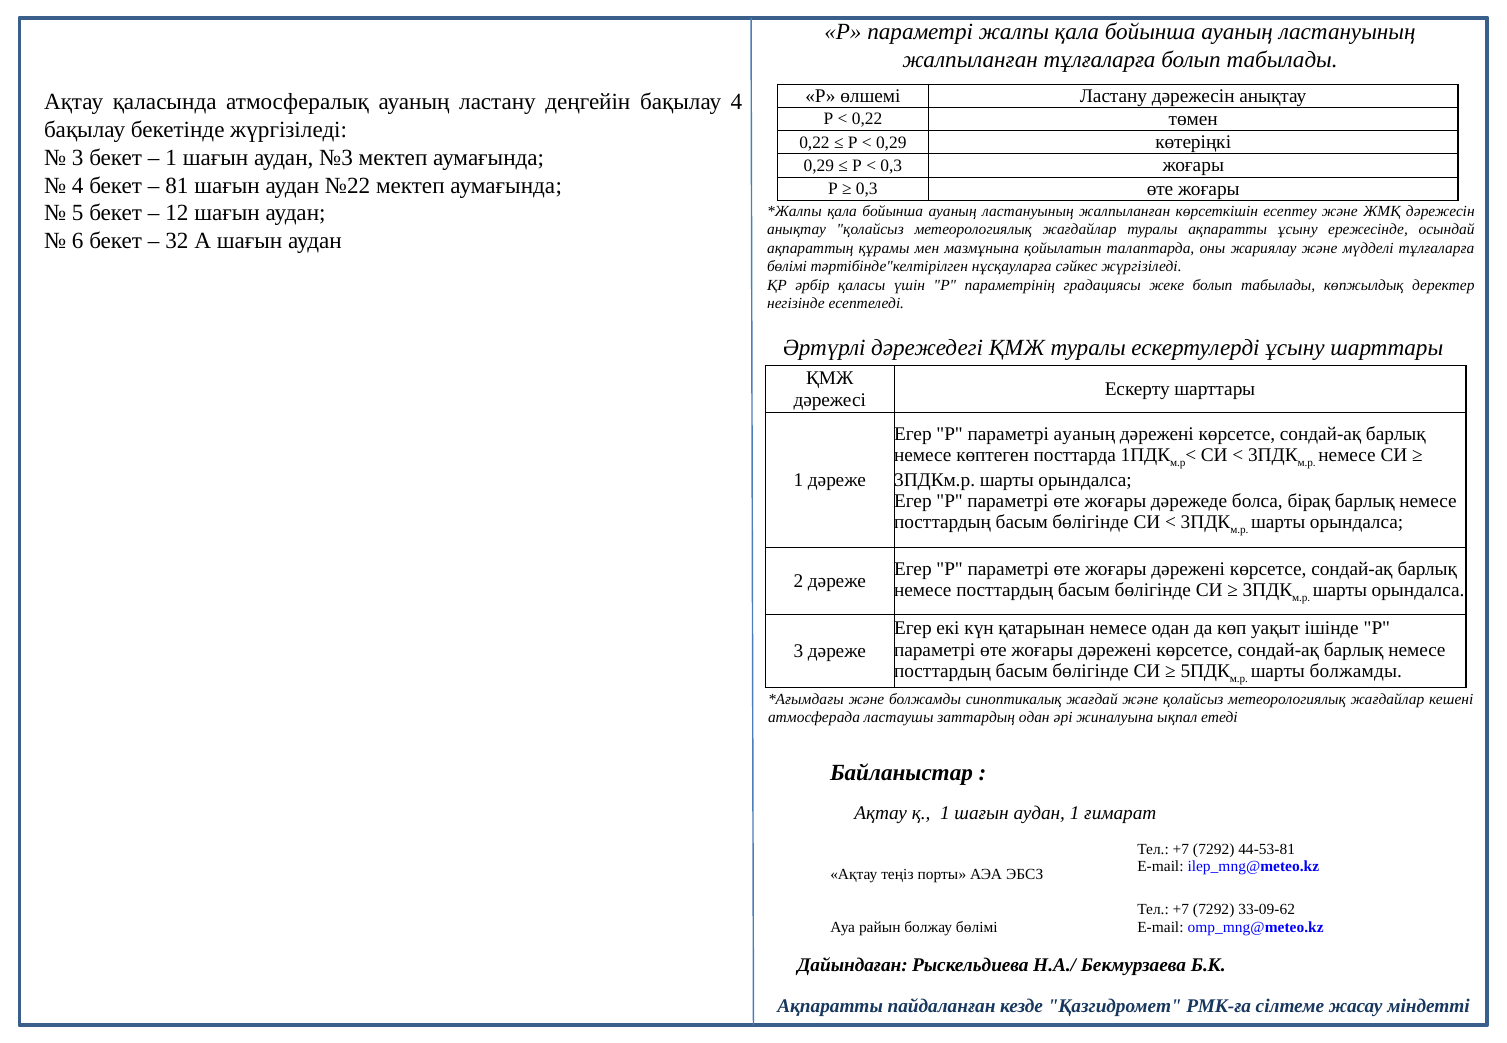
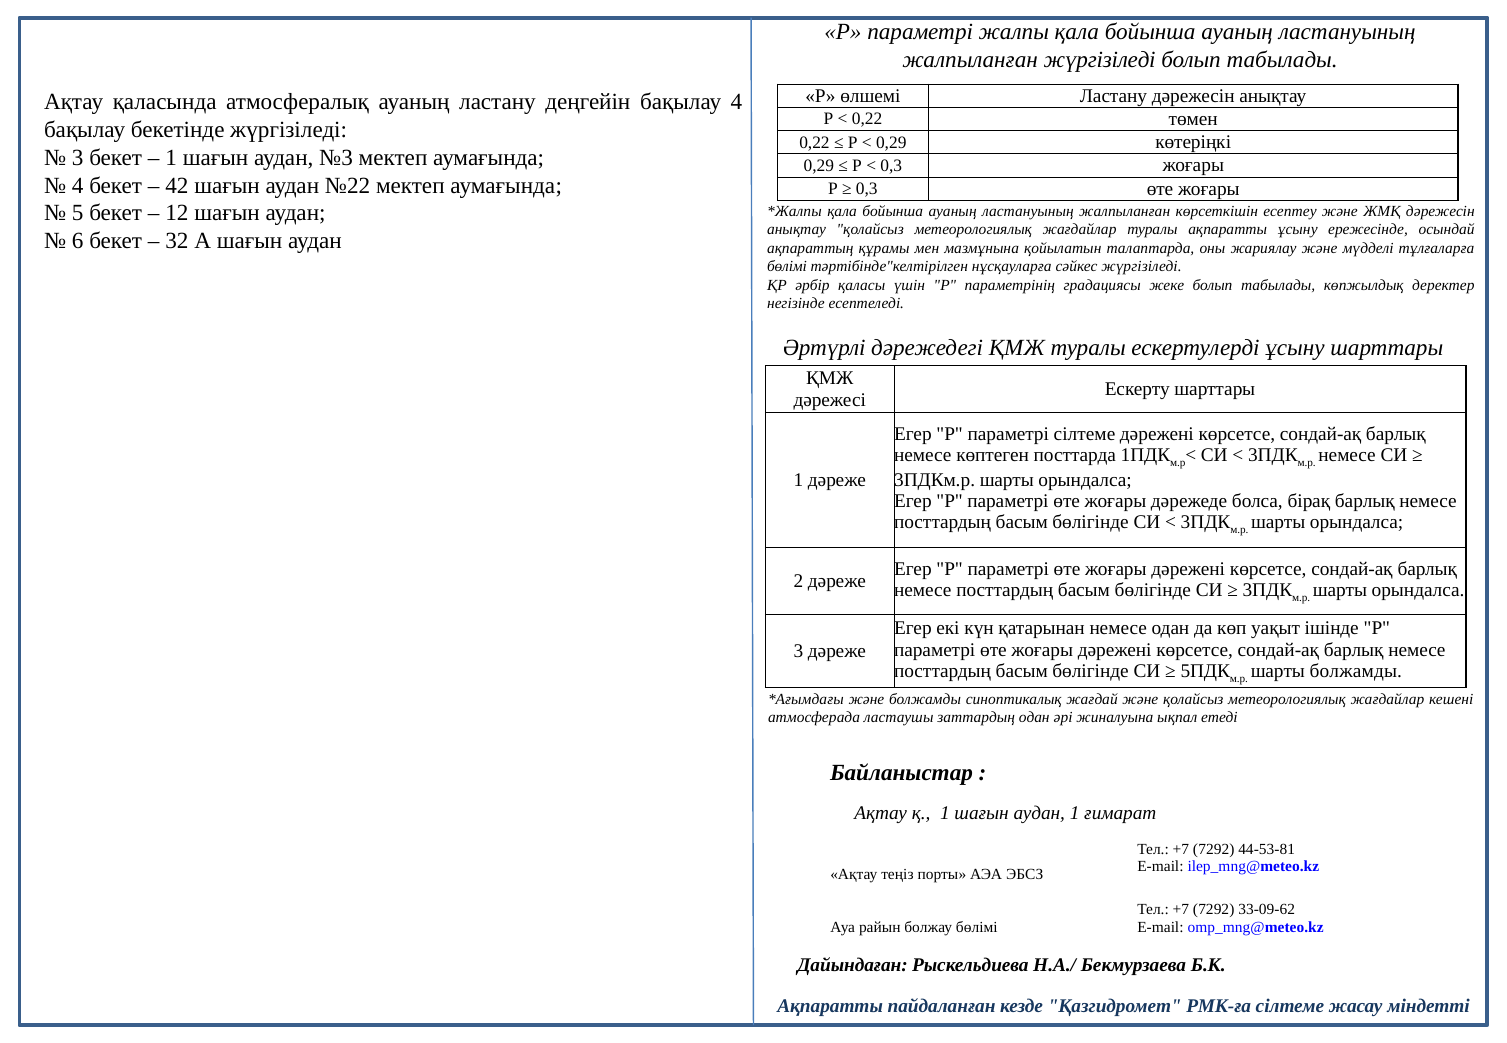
жалпыланған тұлғаларға: тұлғаларға -> жүргізіледі (1100, 60)
81: 81 -> 42 (177, 185)
параметрі ауаның: ауаның -> сілтеме (1085, 434)
